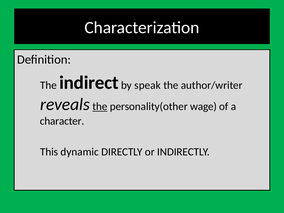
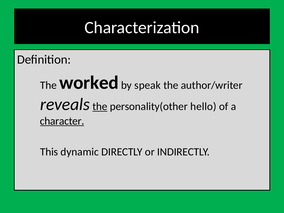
indirect: indirect -> worked (89, 83)
wage: wage -> hello (203, 106)
character underline: none -> present (62, 121)
